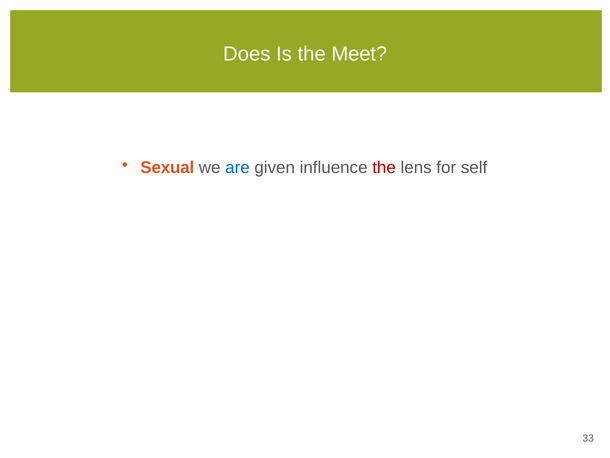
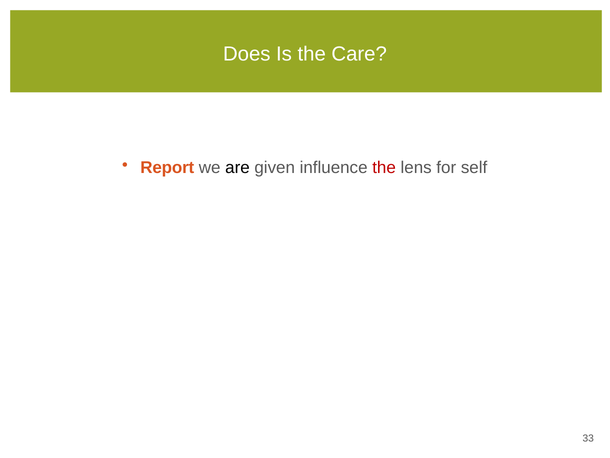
Meet: Meet -> Care (359, 54)
Sexual: Sexual -> Report (167, 168)
are colour: blue -> black (237, 168)
